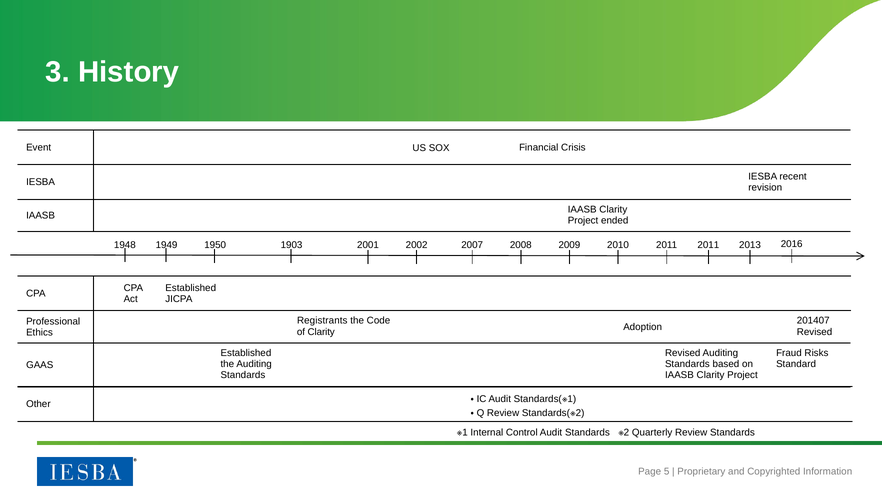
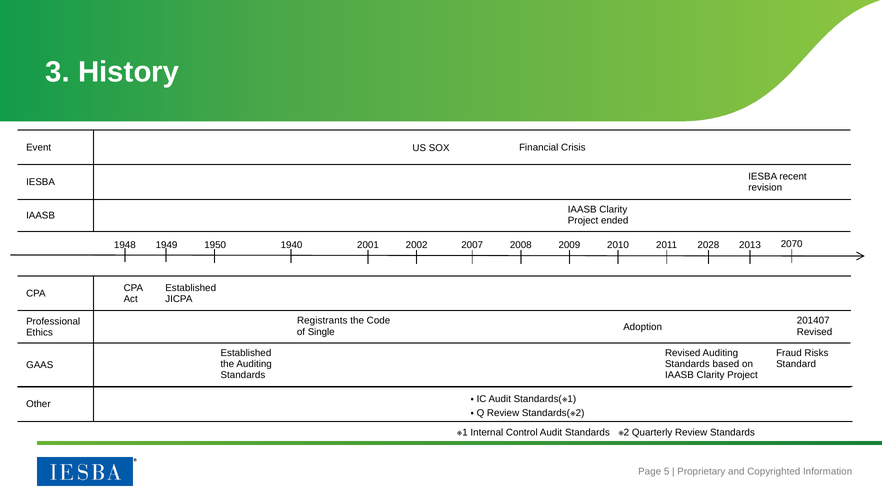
1903: 1903 -> 1940 (292, 245)
2016: 2016 -> 2070 (792, 244)
2009 2011: 2011 -> 2028 (708, 245)
of Clarity: Clarity -> Single (321, 332)
